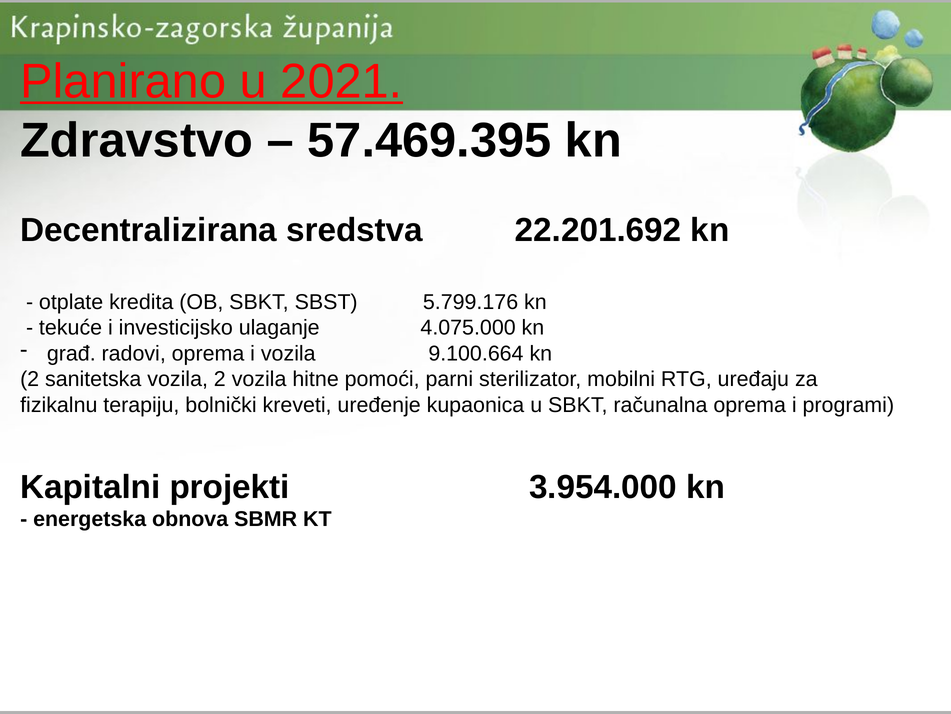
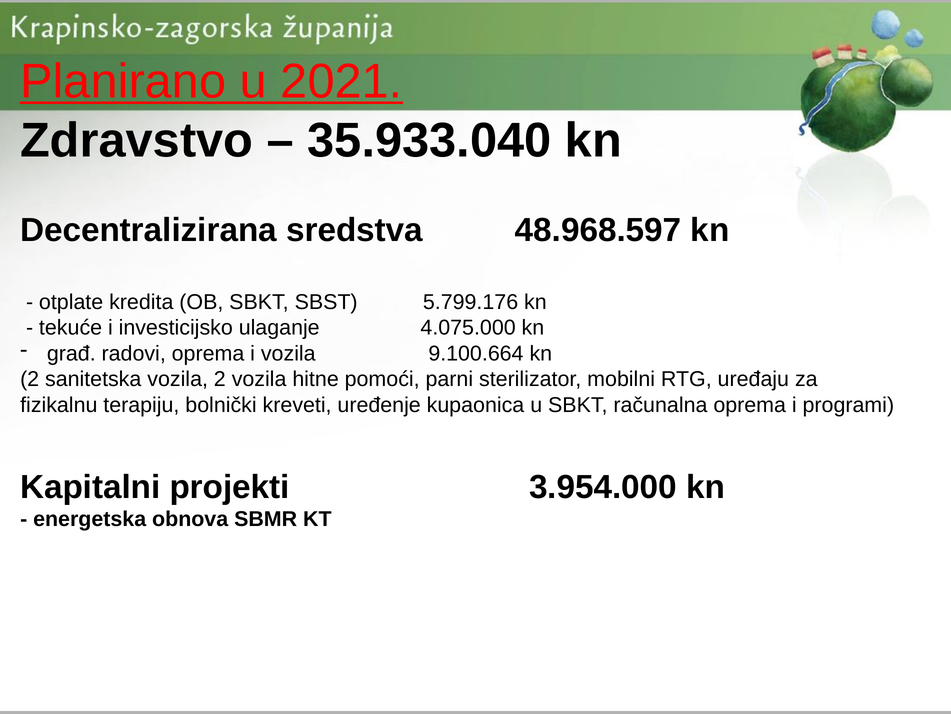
57.469.395: 57.469.395 -> 35.933.040 (429, 141)
22.201.692: 22.201.692 -> 48.968.597 (598, 230)
